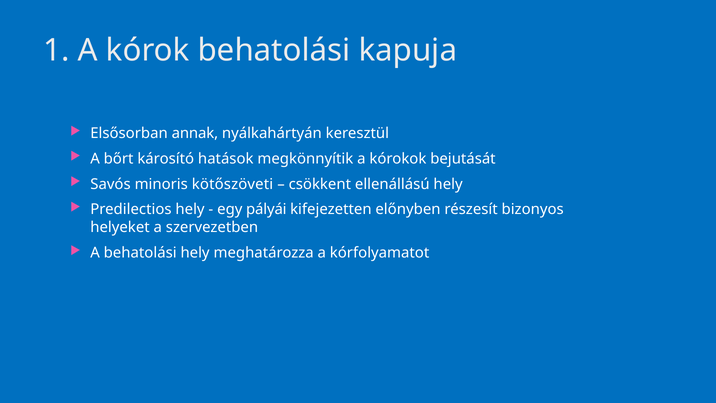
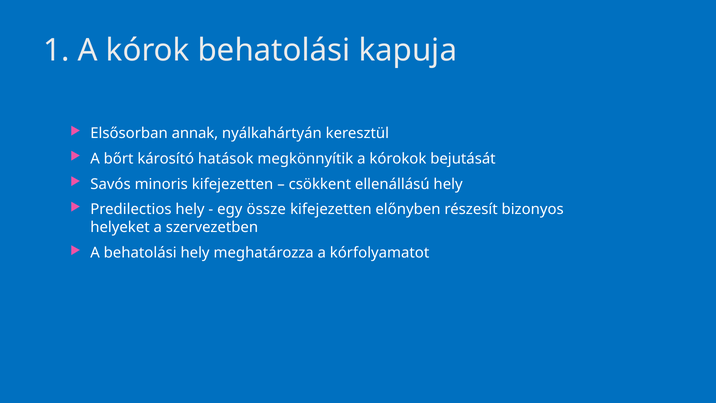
minoris kötőszöveti: kötőszöveti -> kifejezetten (233, 184)
pályái: pályái -> össze (266, 209)
